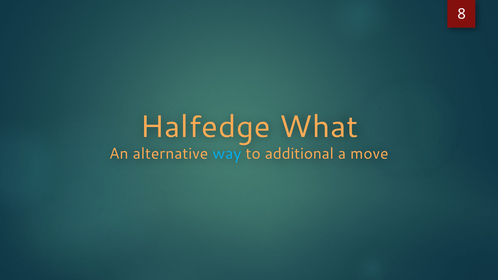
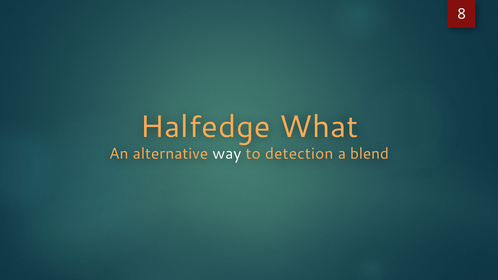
way colour: light blue -> white (227, 154)
additional: additional -> detection (299, 154)
move: move -> blend (369, 154)
